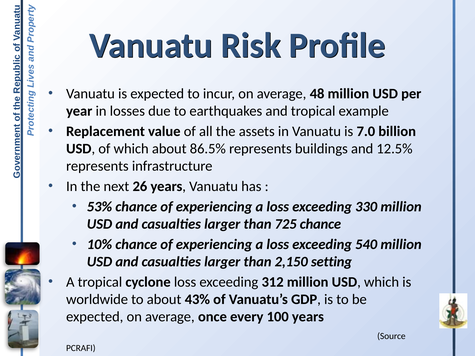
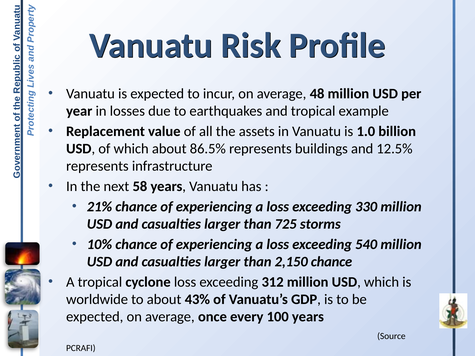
7.0: 7.0 -> 1.0 (366, 131)
26: 26 -> 58 (140, 187)
53%: 53% -> 21% (99, 207)
725 chance: chance -> storms (320, 224)
2,150 setting: setting -> chance (332, 262)
